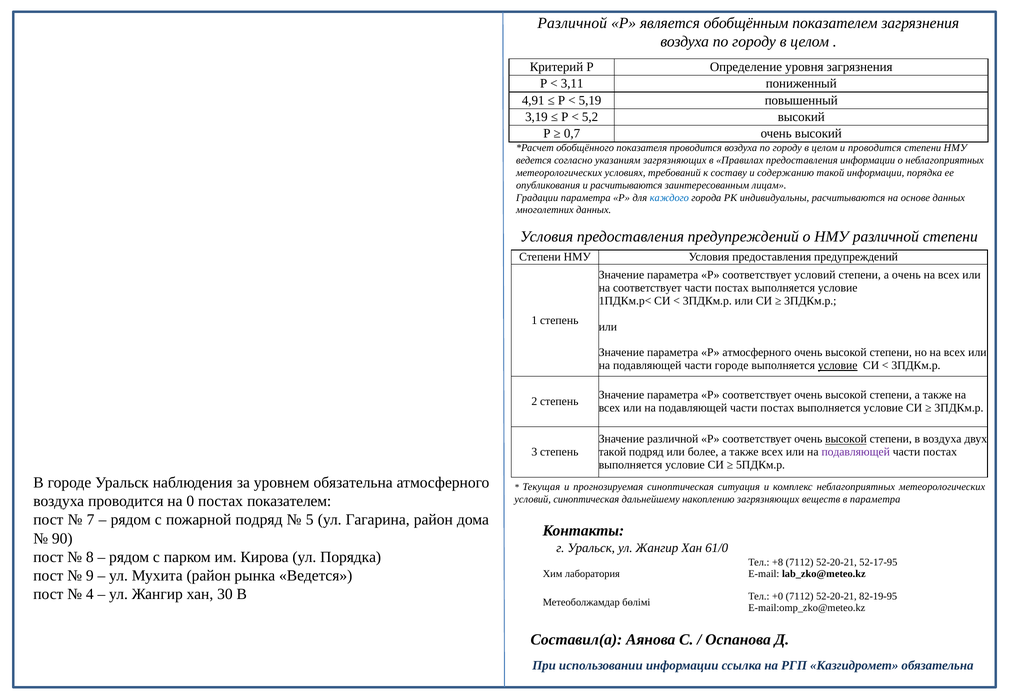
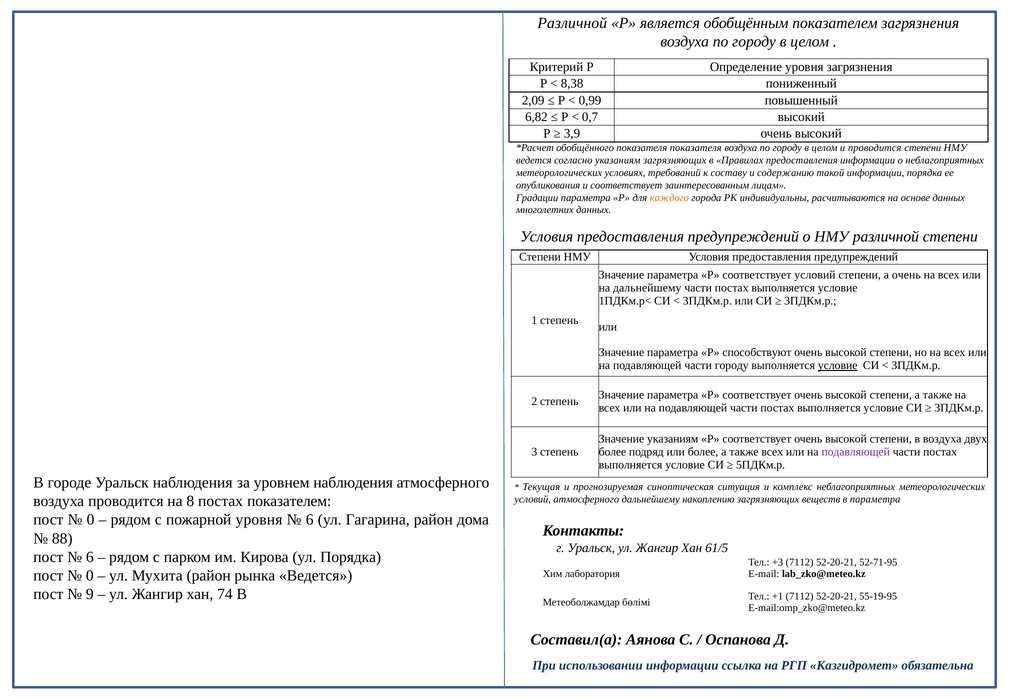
3,11: 3,11 -> 8,38 (572, 84)
4,91: 4,91 -> 2,09 (533, 100)
5,19: 5,19 -> 0,99 (590, 100)
3,19: 3,19 -> 6,82 (536, 117)
5,2: 5,2 -> 0,7 (590, 117)
0,7: 0,7 -> 3,9 (572, 133)
показателя проводится: проводится -> показателя (696, 148)
и расчитываются: расчитываются -> соответствует (626, 185)
каждого colour: blue -> orange (669, 197)
на соответствует: соответствует -> дальнейшему (647, 288)
Р атмосферного: атмосферного -> способствуют (757, 352)
части городе: городе -> городу (732, 365)
Значение различной: различной -> указаниям (673, 439)
высокой underline: present -> none (846, 439)
такой: такой -> более (612, 452)
уровнем обязательна: обязательна -> наблюдения (353, 482)
0: 0 -> 8 (190, 501)
условий синоптическая: синоптическая -> атмосферного (586, 499)
7: 7 -> 0 (91, 519)
пожарной подряд: подряд -> уровня (259, 519)
5: 5 -> 6 (310, 519)
90: 90 -> 88 (62, 538)
61/0: 61/0 -> 61/5 (717, 548)
8: 8 -> 6 (90, 557)
+8: +8 -> +3 (778, 562)
52-17-95: 52-17-95 -> 52-71-95 (878, 562)
9: 9 -> 0 (90, 575)
4: 4 -> 9 (90, 594)
30: 30 -> 74 (225, 594)
+0: +0 -> +1 (778, 596)
82-19-95: 82-19-95 -> 55-19-95 (878, 596)
